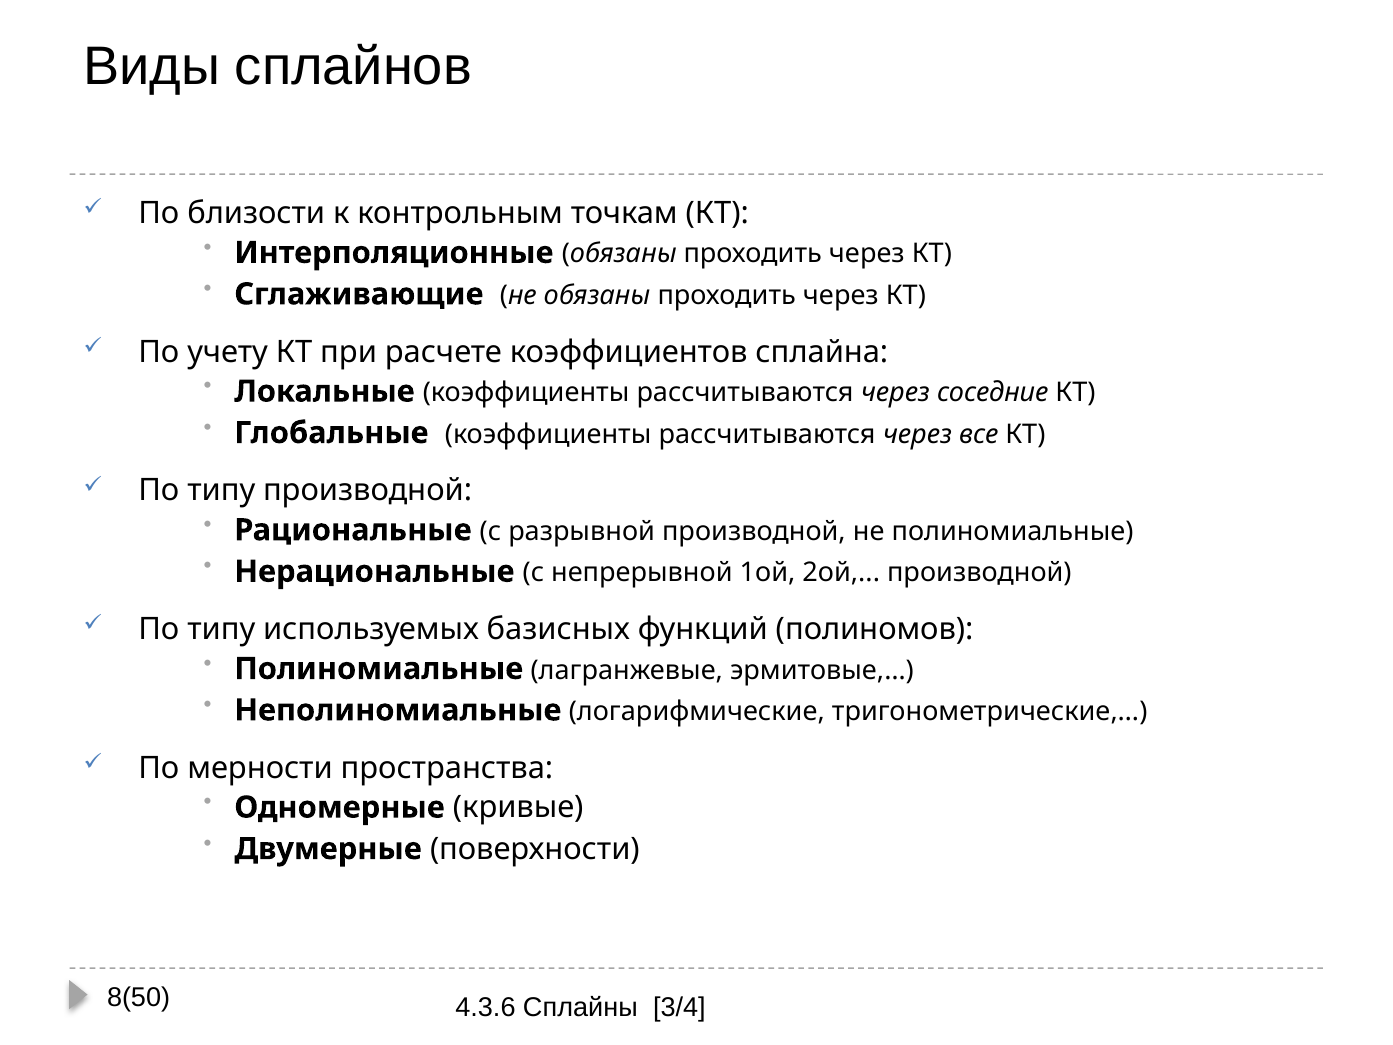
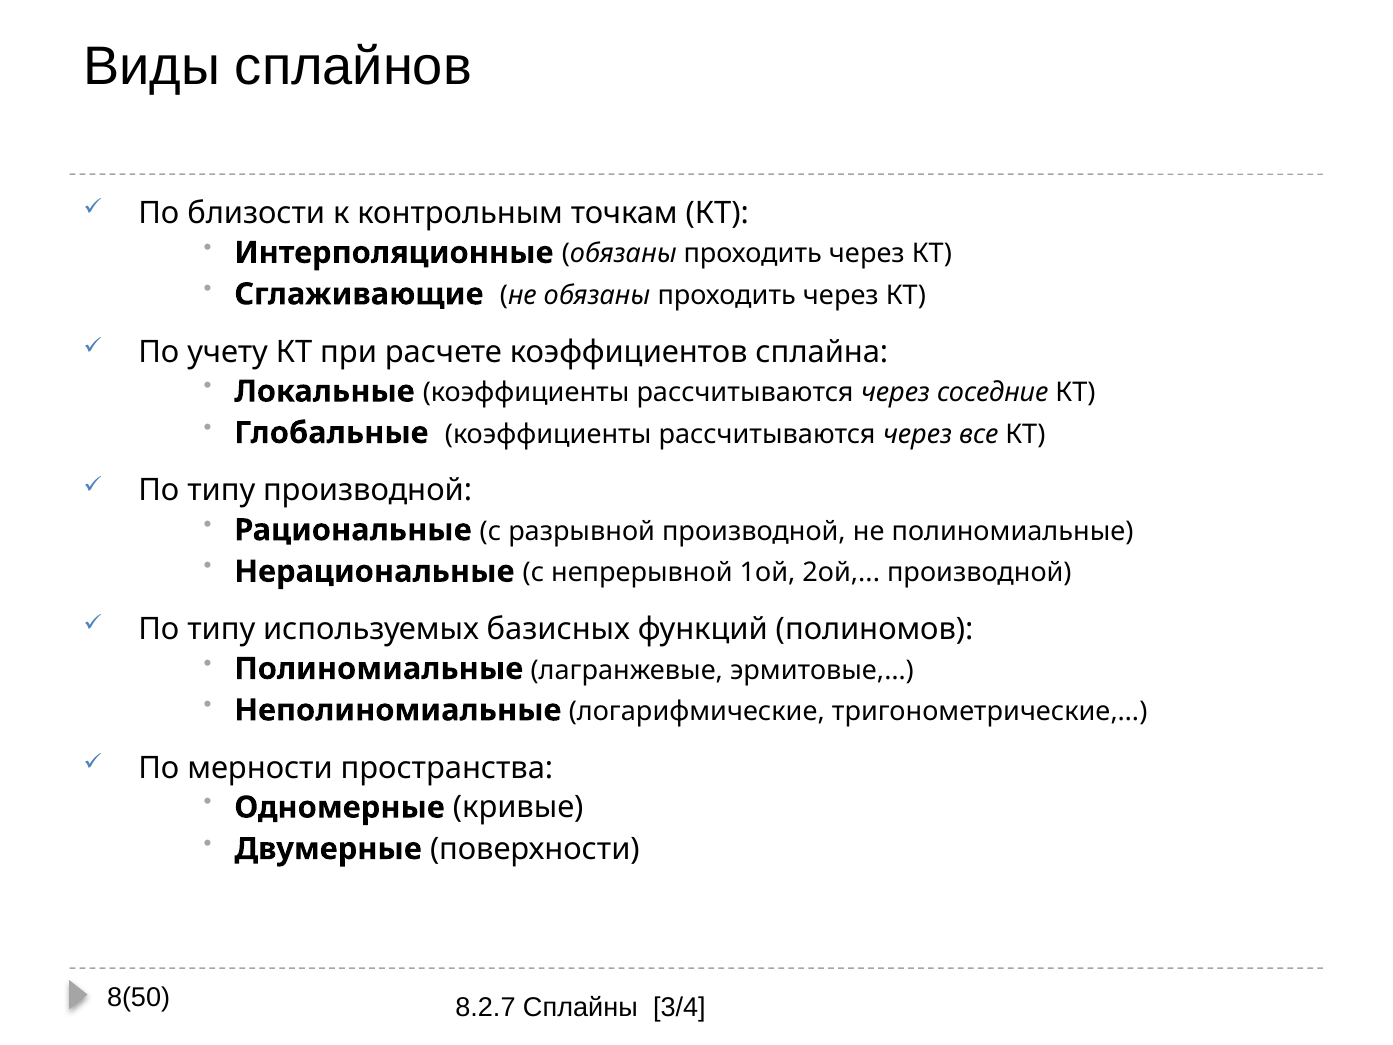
4.3.6: 4.3.6 -> 8.2.7 (485, 1007)
